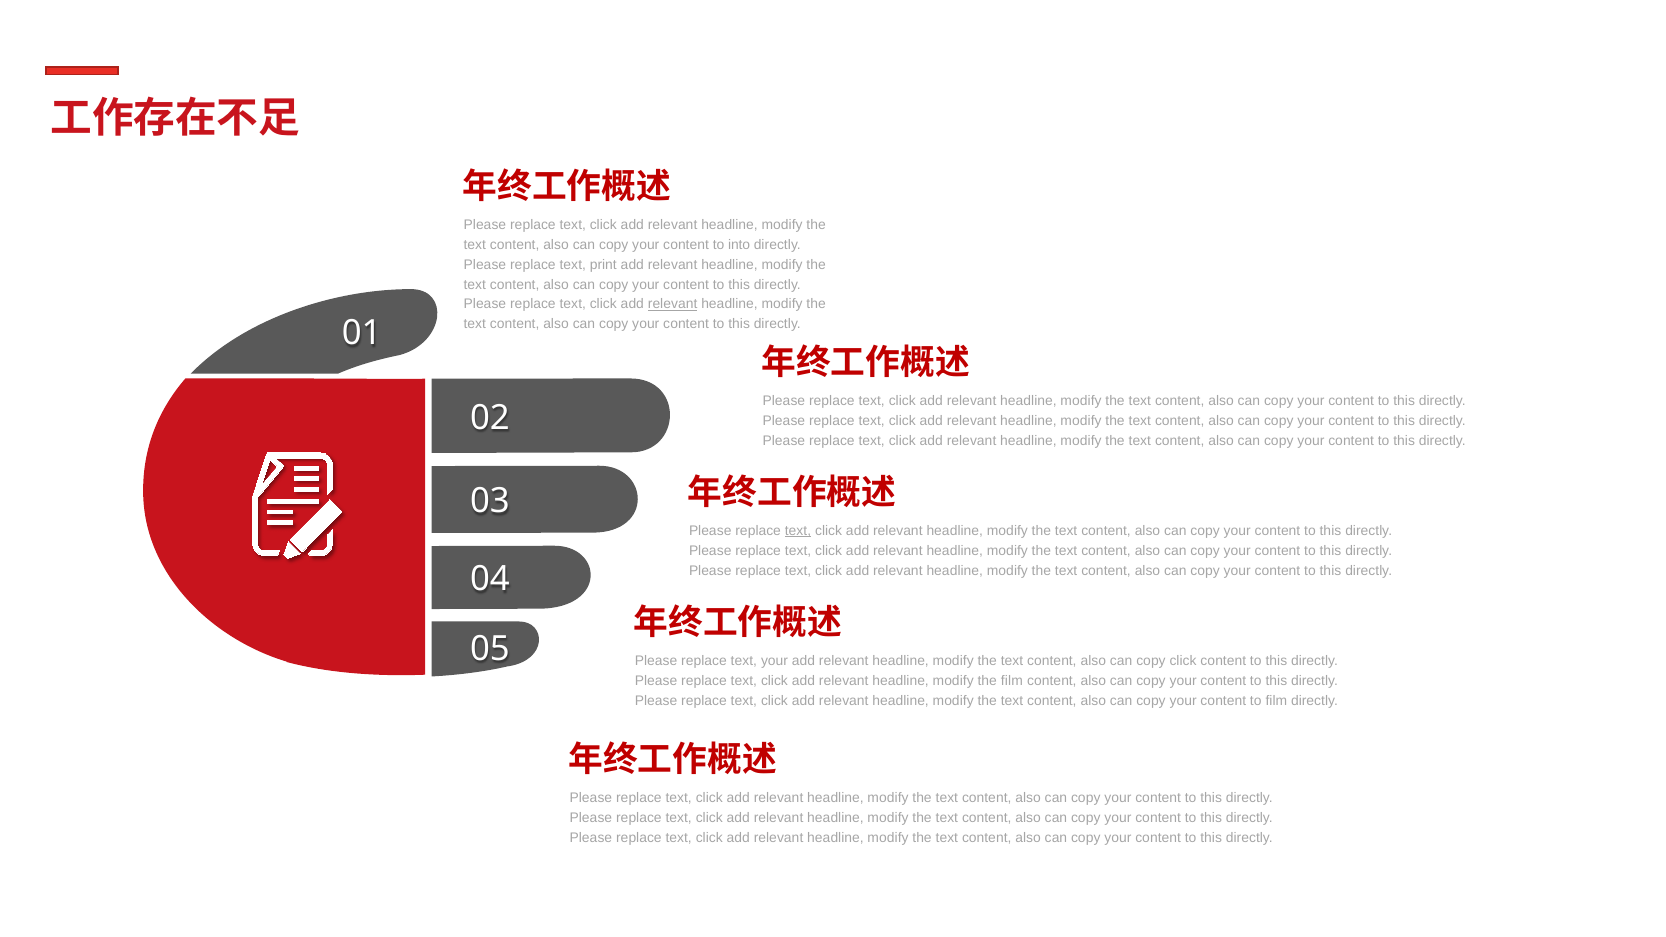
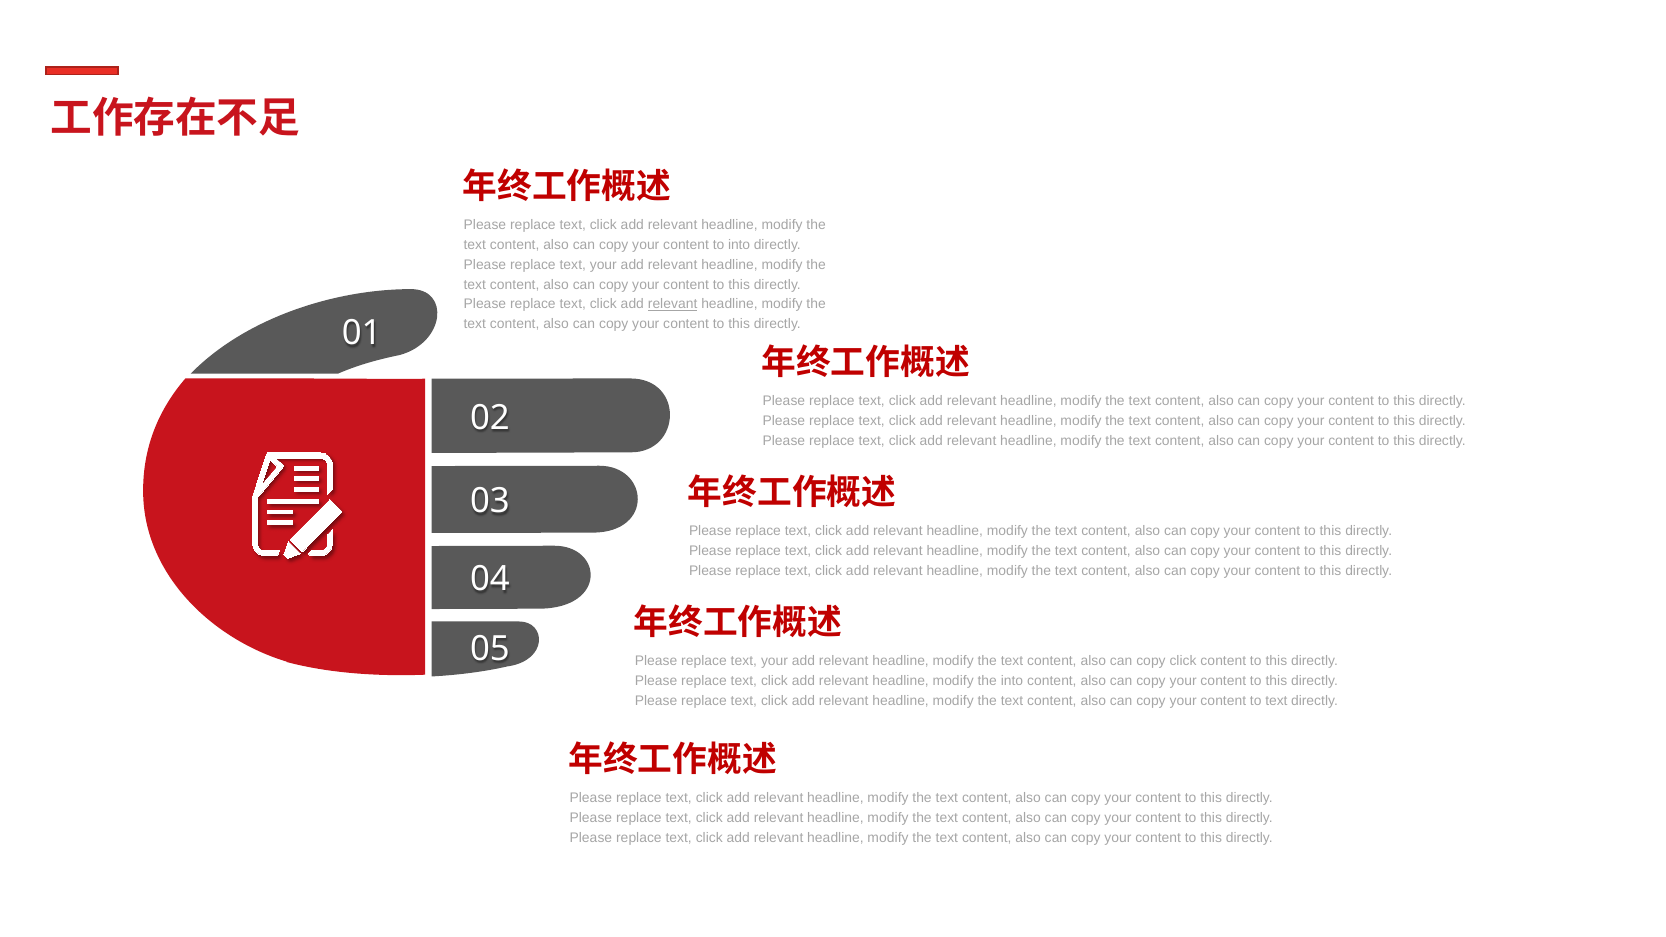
print: print -> your (603, 265)
text underline: present -> none (798, 531)
the film: film -> into (1012, 681)
to film: film -> text (1276, 701)
